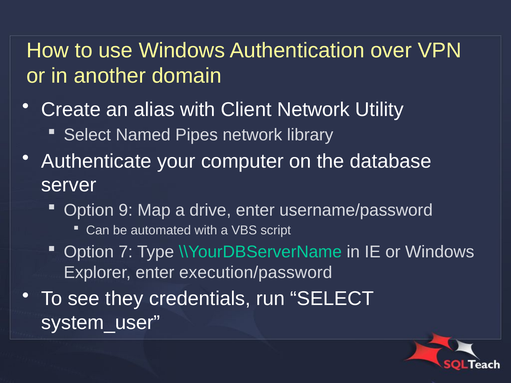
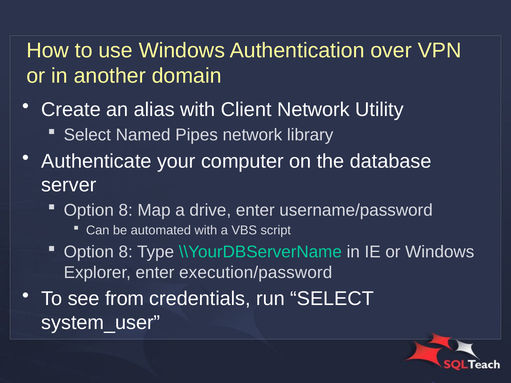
9: 9 -> 8 (126, 210)
7: 7 -> 8 (126, 252)
they: they -> from (125, 299)
